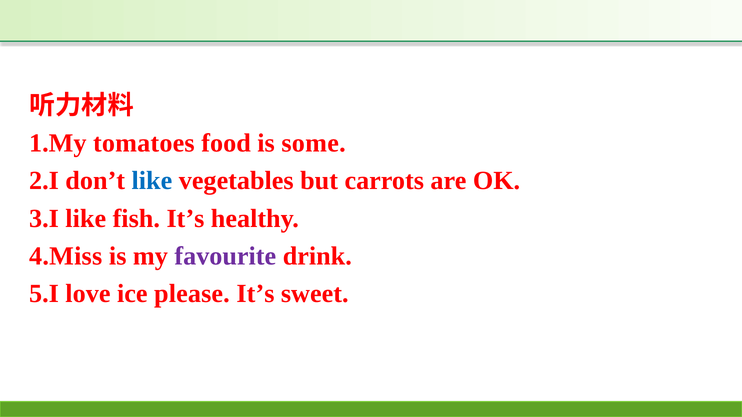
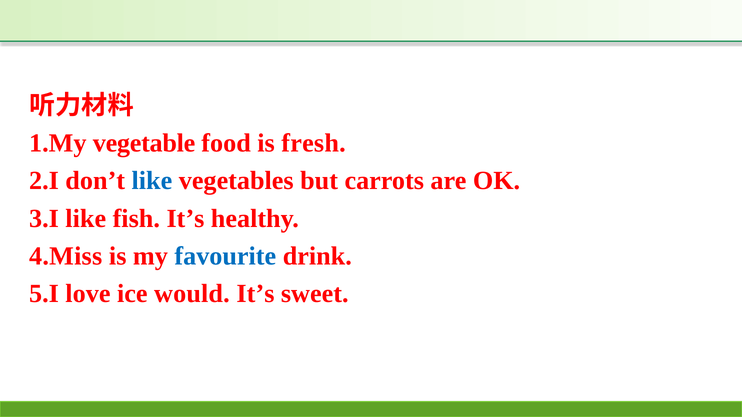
tomatoes: tomatoes -> vegetable (144, 143)
some: some -> fresh (314, 143)
favourite colour: purple -> blue (225, 256)
please: please -> would (192, 294)
